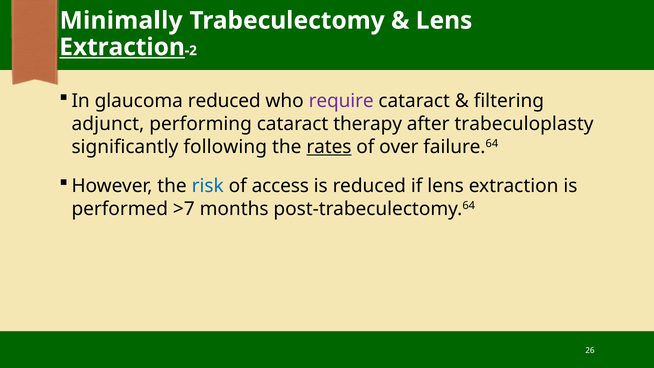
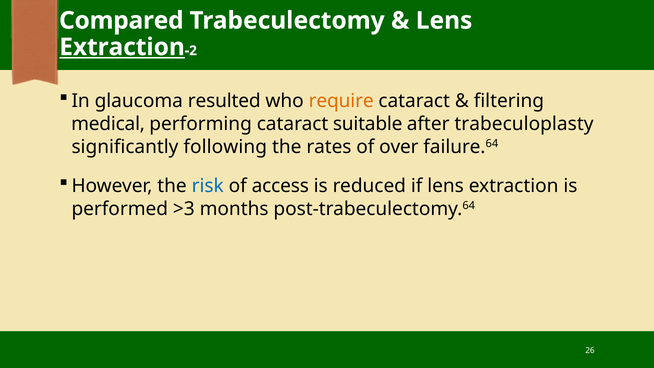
Minimally: Minimally -> Compared (121, 21)
glaucoma reduced: reduced -> resulted (224, 101)
require colour: purple -> orange (341, 101)
adjunct: adjunct -> medical (108, 124)
therapy: therapy -> suitable (368, 124)
rates underline: present -> none (329, 147)
>7: >7 -> >3 (184, 209)
